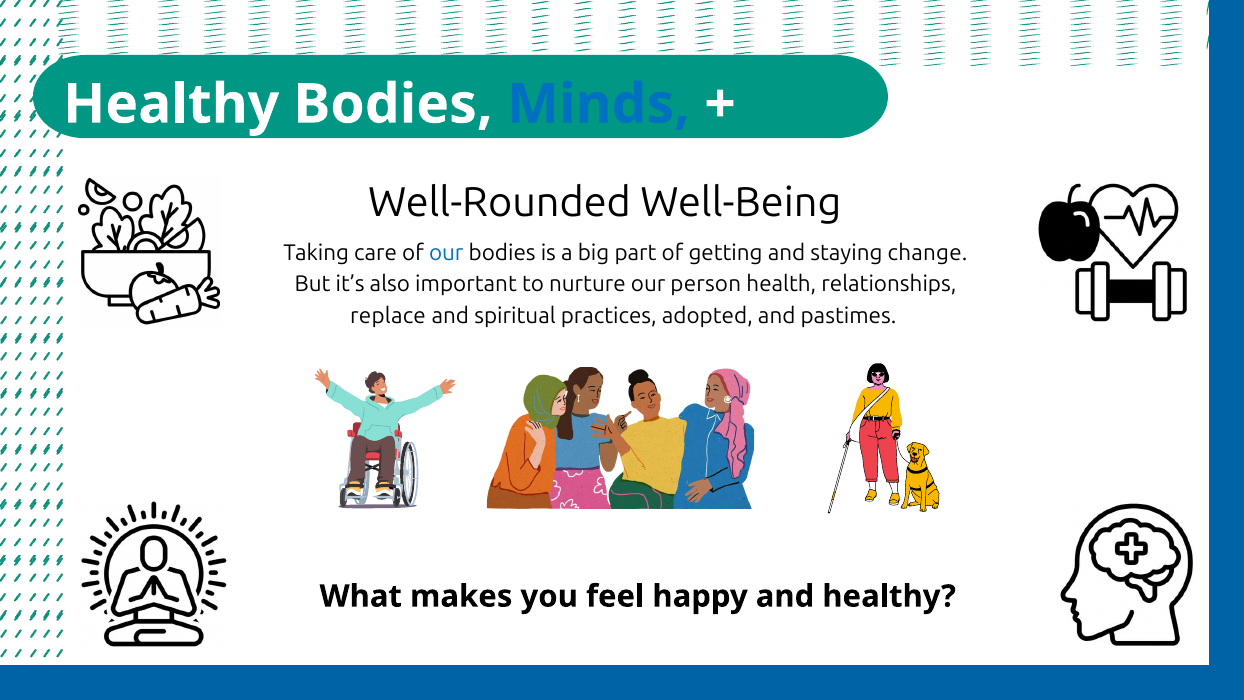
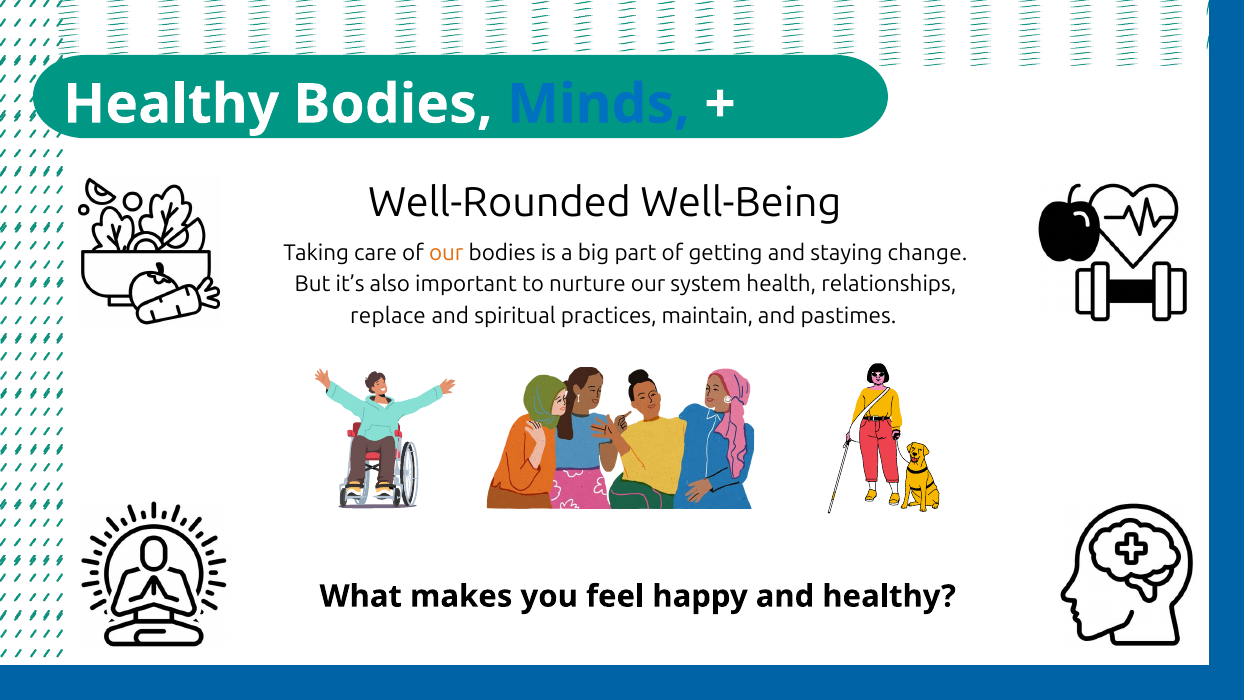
our colour: blue -> orange (446, 253)
person: person -> system (706, 284)
adopted: adopted -> maintain (707, 315)
